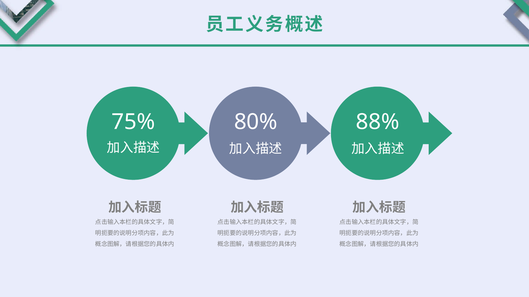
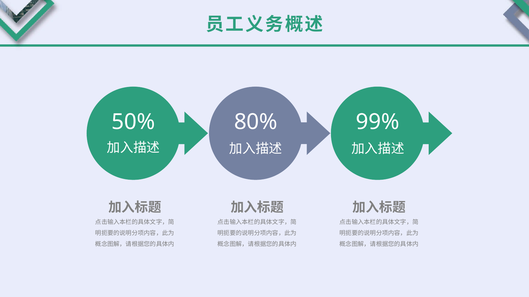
75%: 75% -> 50% (133, 122)
88%: 88% -> 99% (378, 122)
